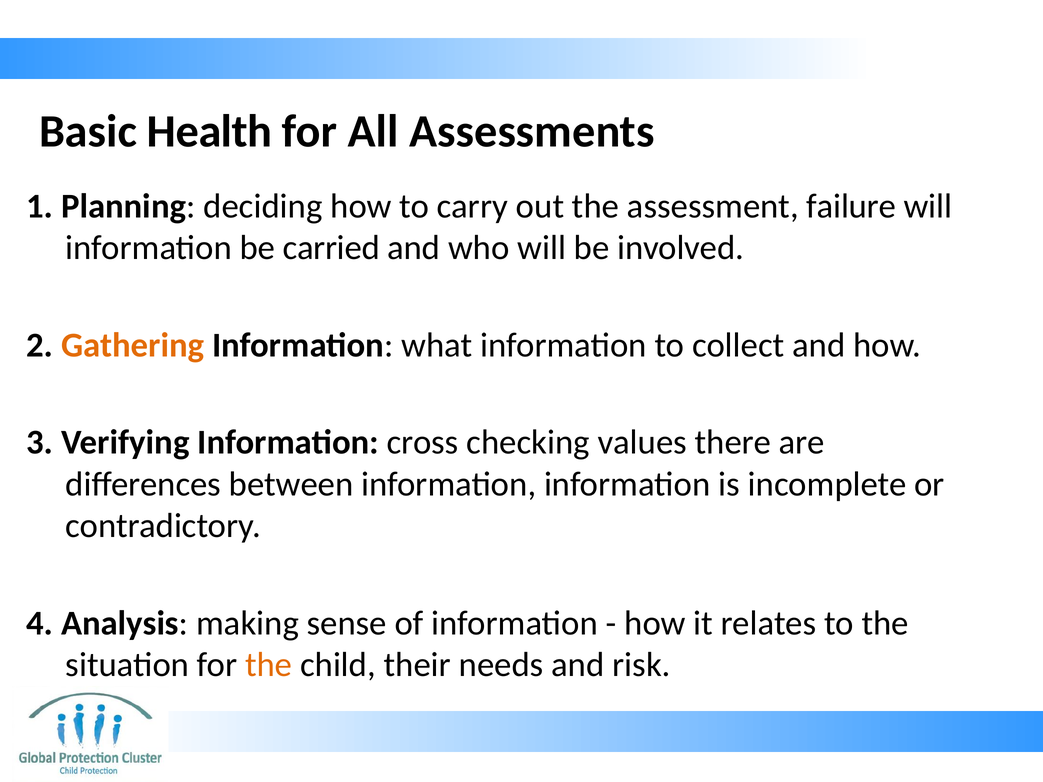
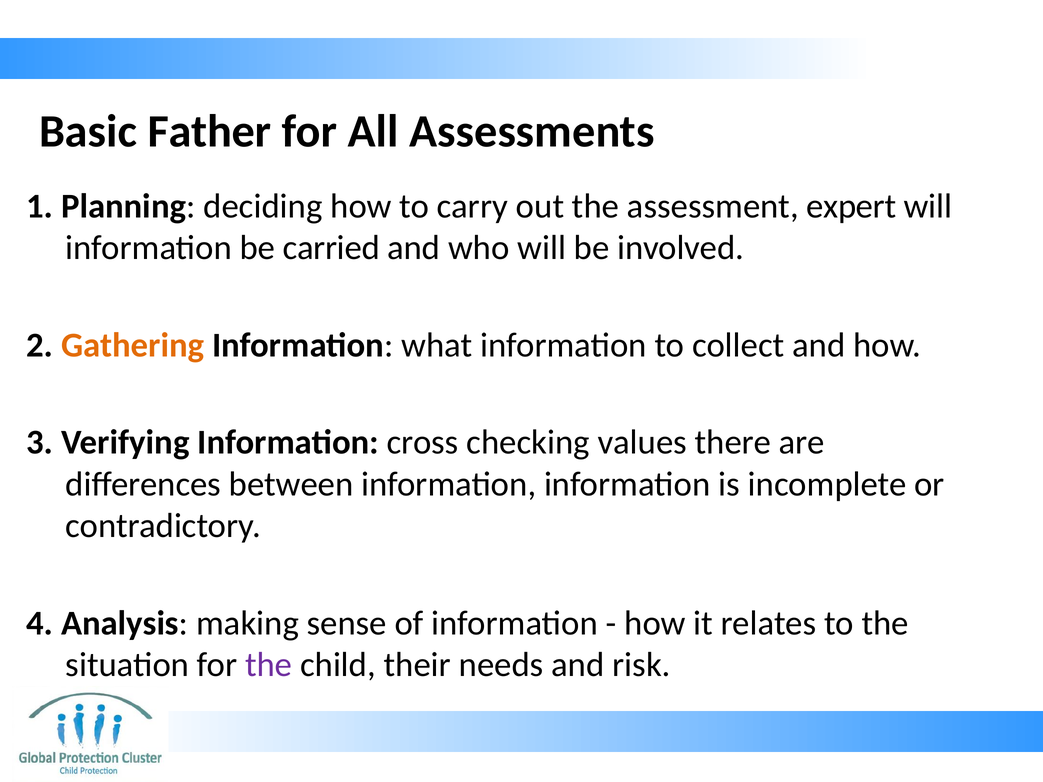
Health: Health -> Father (210, 132)
failure: failure -> expert (851, 206)
the colour: orange -> purple (269, 665)
